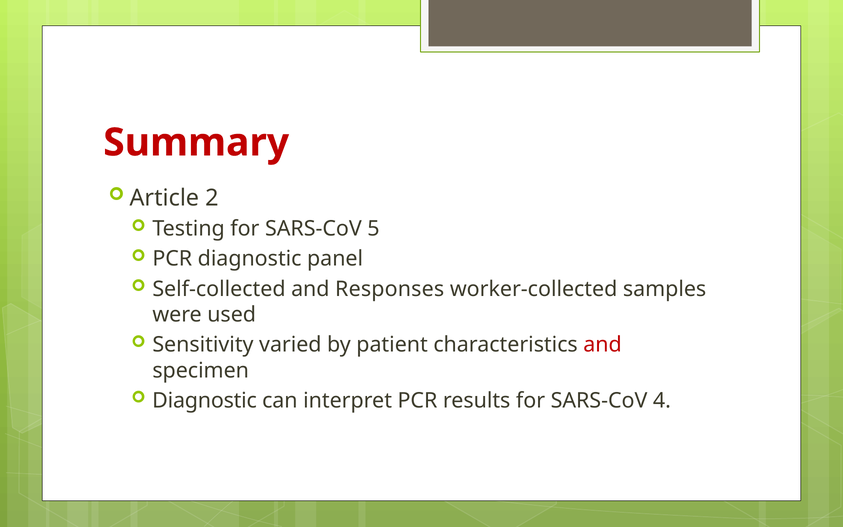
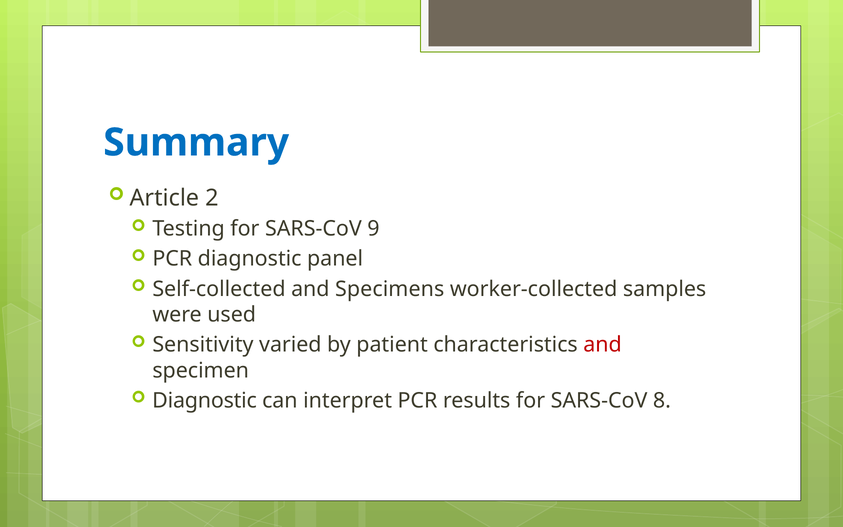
Summary colour: red -> blue (196, 143)
5: 5 -> 9 (373, 229)
Responses: Responses -> Specimens (390, 289)
4: 4 -> 8 (662, 400)
